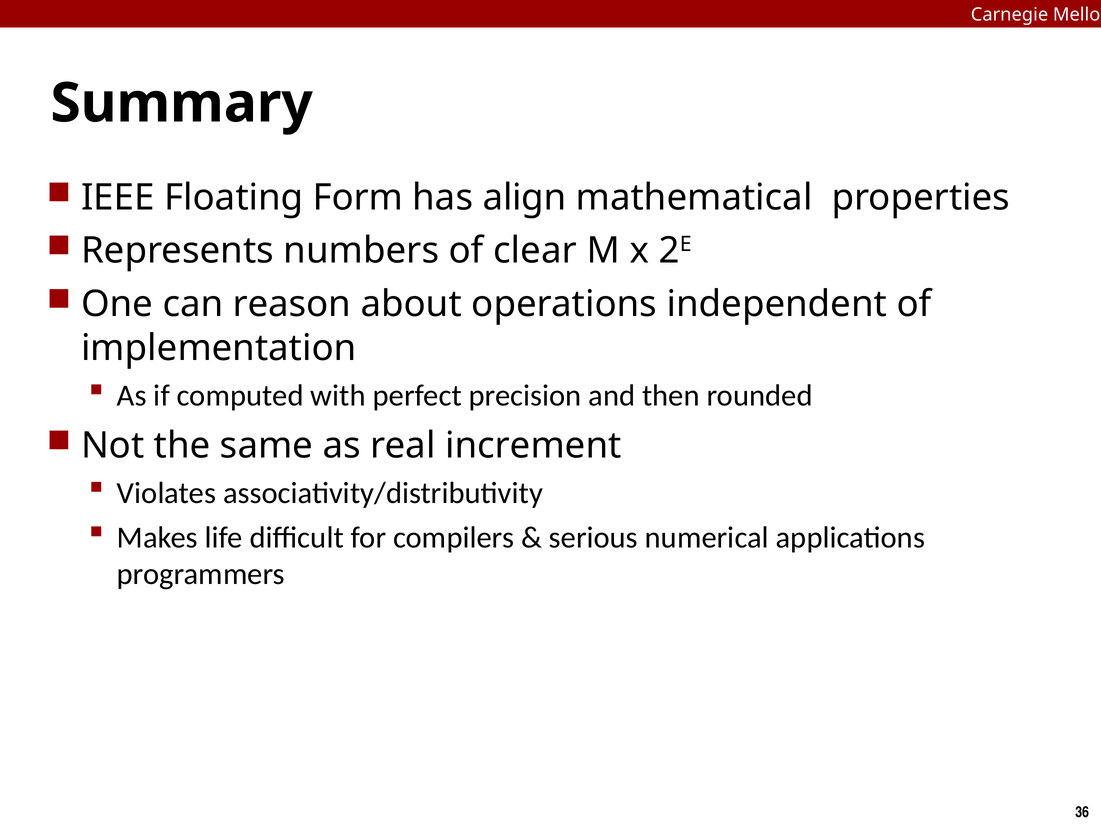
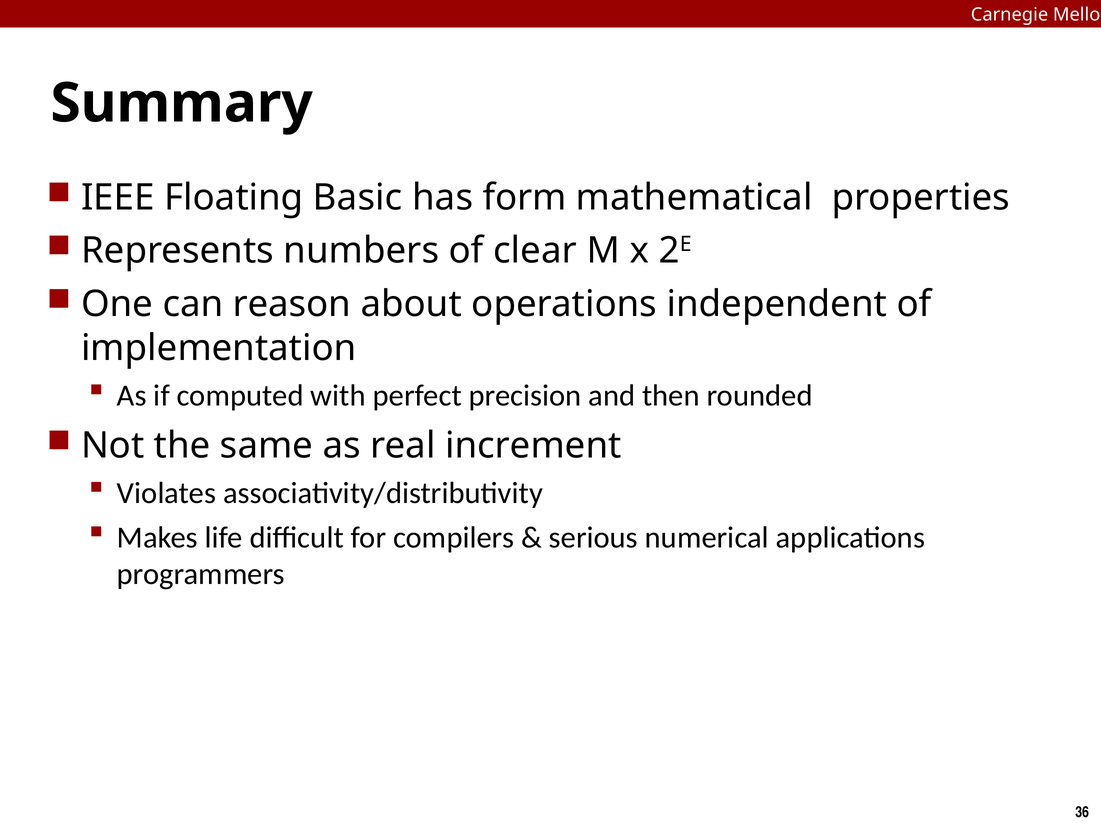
Form: Form -> Basic (358, 197)
align: align -> form (525, 197)
